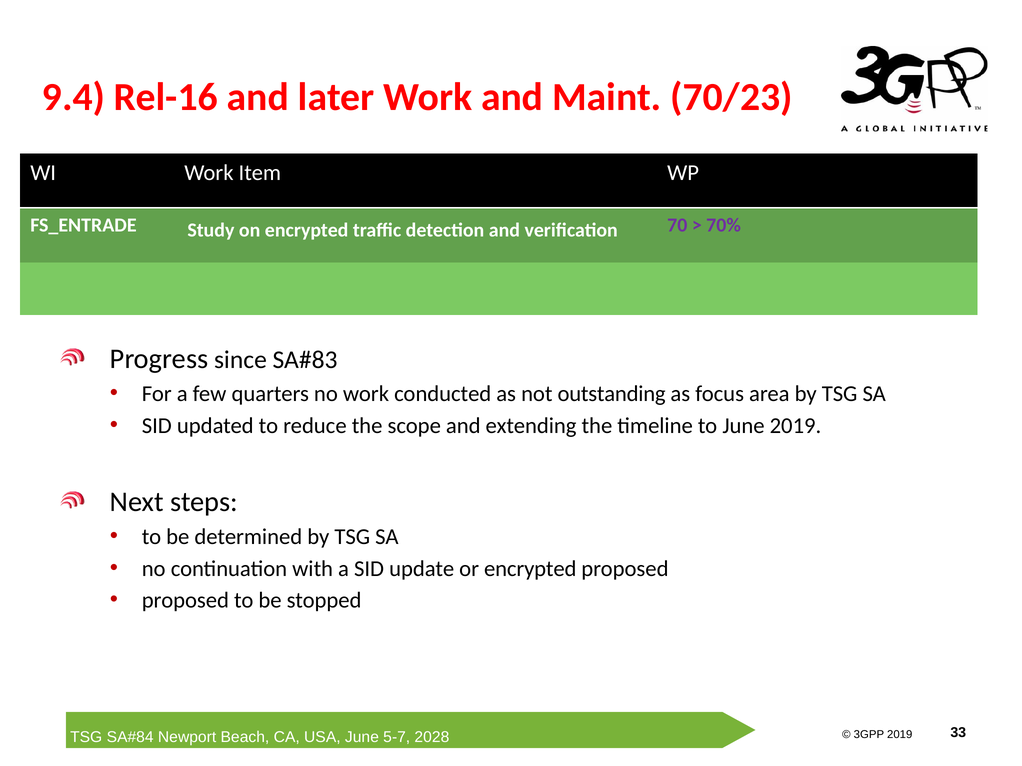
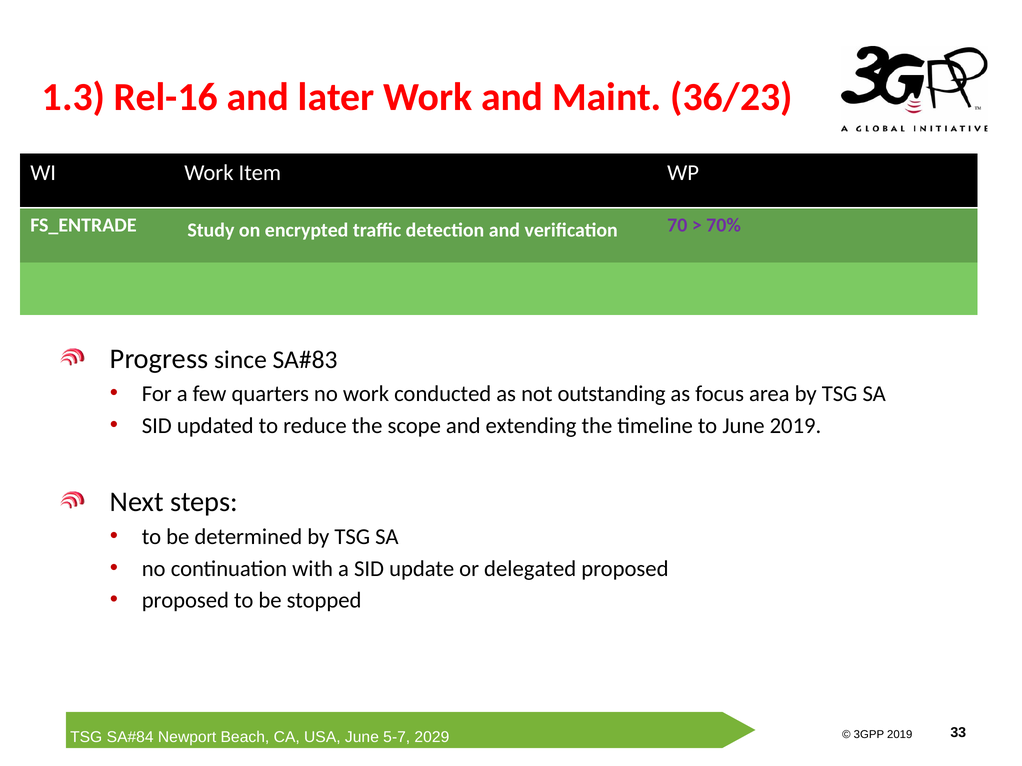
9.4: 9.4 -> 1.3 (74, 97)
70/23: 70/23 -> 36/23 (732, 97)
or encrypted: encrypted -> delegated (530, 569)
2028: 2028 -> 2029 (432, 738)
